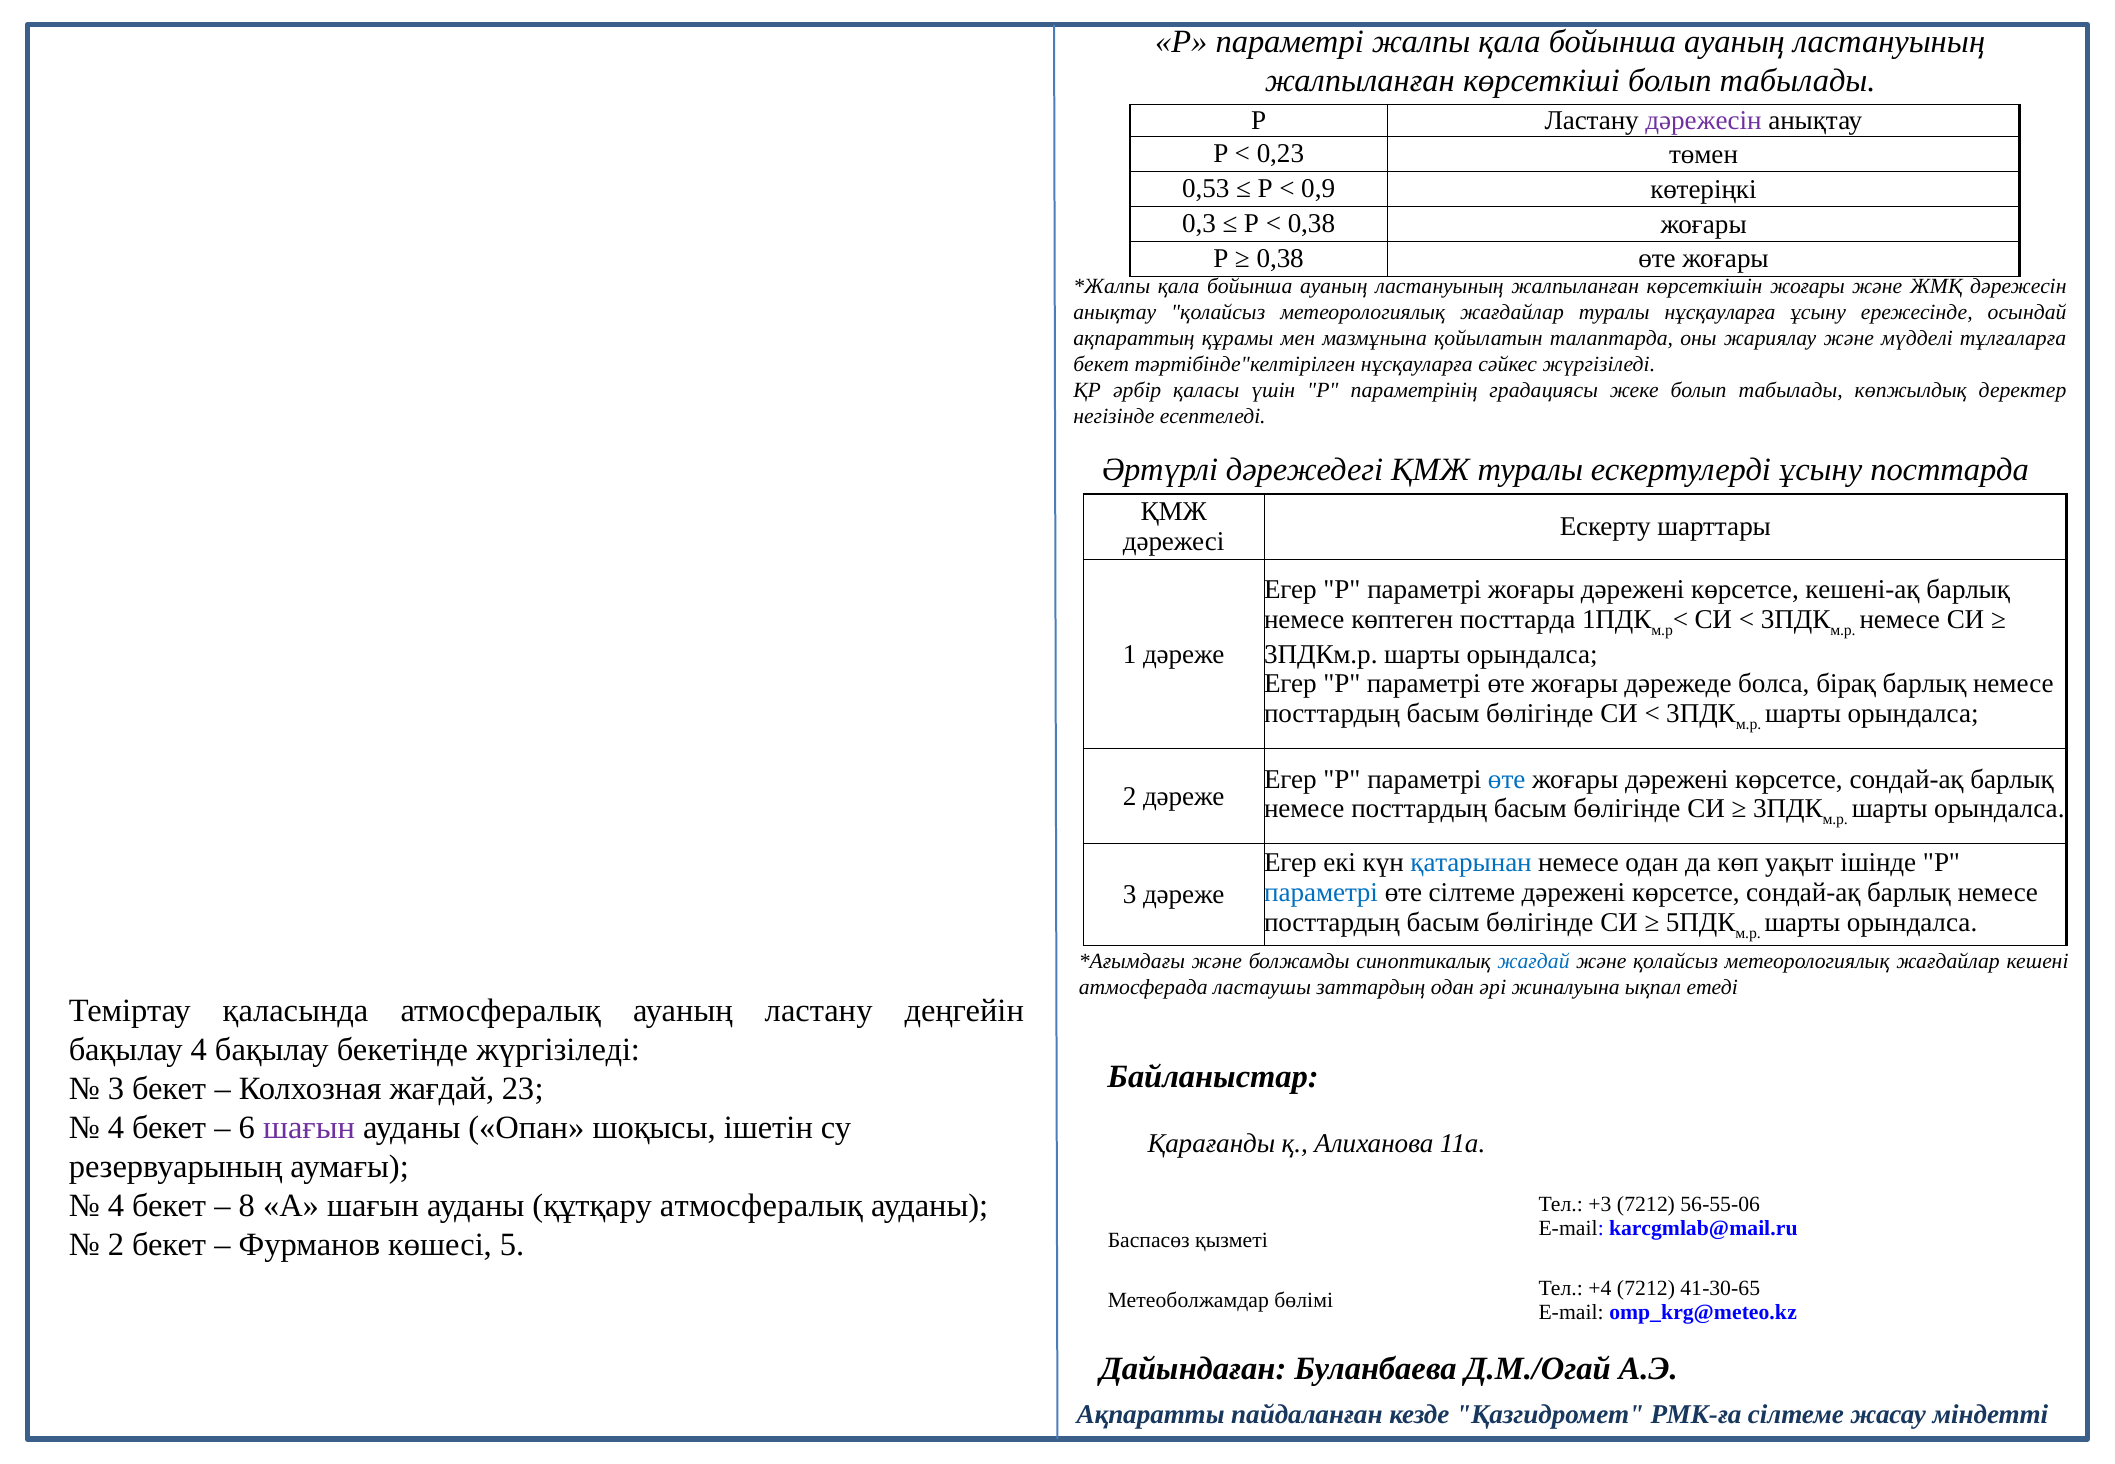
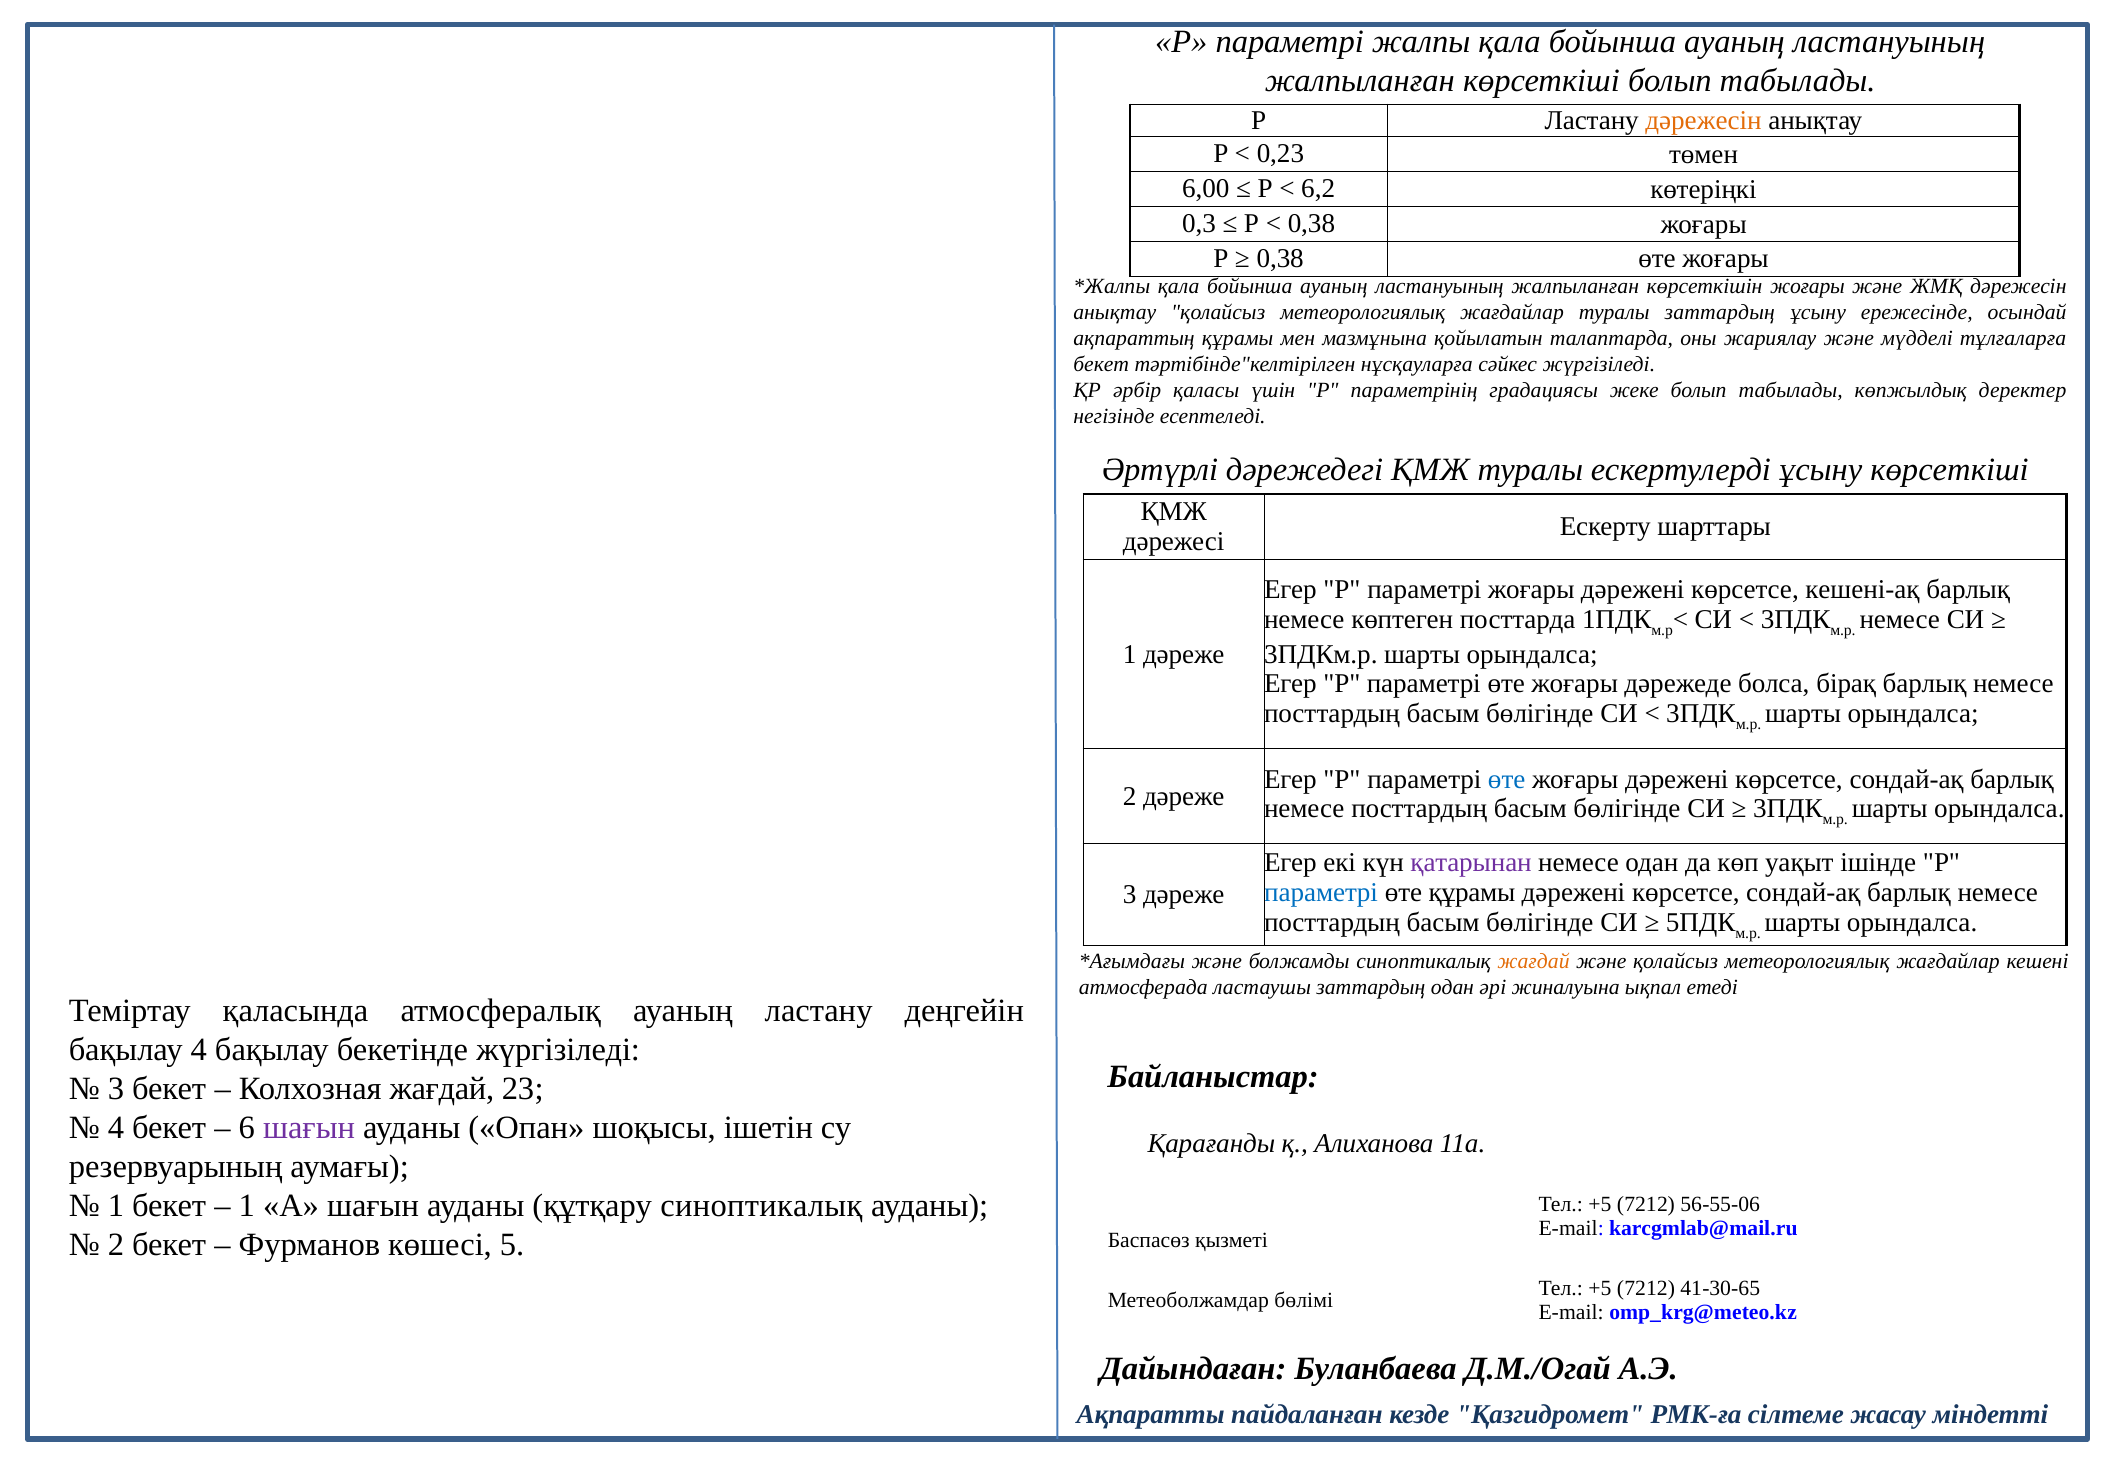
дәрежесін colour: purple -> orange (1703, 121)
0,53: 0,53 -> 6,00 (1206, 189)
0,9: 0,9 -> 6,2 (1318, 189)
туралы нұсқауларға: нұсқауларға -> заттардың (1720, 312)
ұсыну посттарда: посттарда -> көрсеткіші (1950, 470)
қатарынан colour: blue -> purple (1471, 863)
өте сілтеме: сілтеме -> құрамы (1472, 893)
жағдай colour: blue -> orange (1533, 961)
4: 4 -> 1 (116, 1206)
8: 8 -> 1 (247, 1206)
құтқару атмосфералық: атмосфералық -> синоптикалық (761, 1206)
+3: +3 -> +5 (1600, 1204)
+4: +4 -> +5 (1600, 1289)
